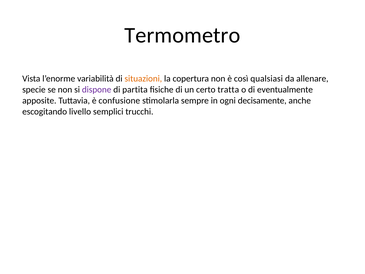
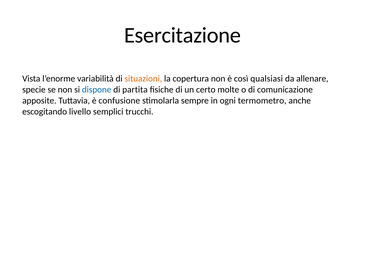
Termometro: Termometro -> Esercitazione (183, 35)
dispone colour: purple -> blue (97, 90)
tratta: tratta -> molte (228, 90)
eventualmente: eventualmente -> comunicazione (285, 90)
decisamente: decisamente -> termometro (262, 101)
